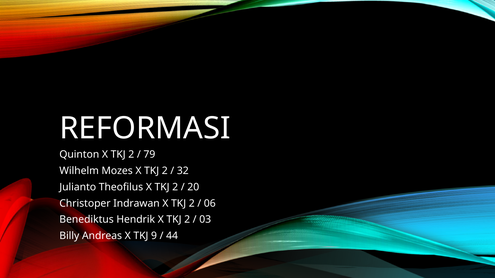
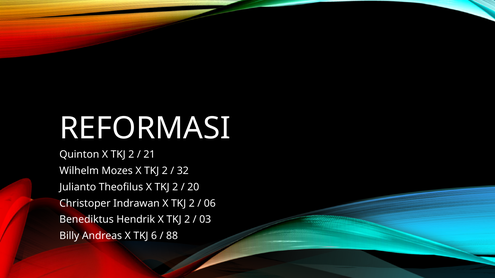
79: 79 -> 21 (149, 155)
9: 9 -> 6 (154, 236)
44: 44 -> 88 (172, 236)
